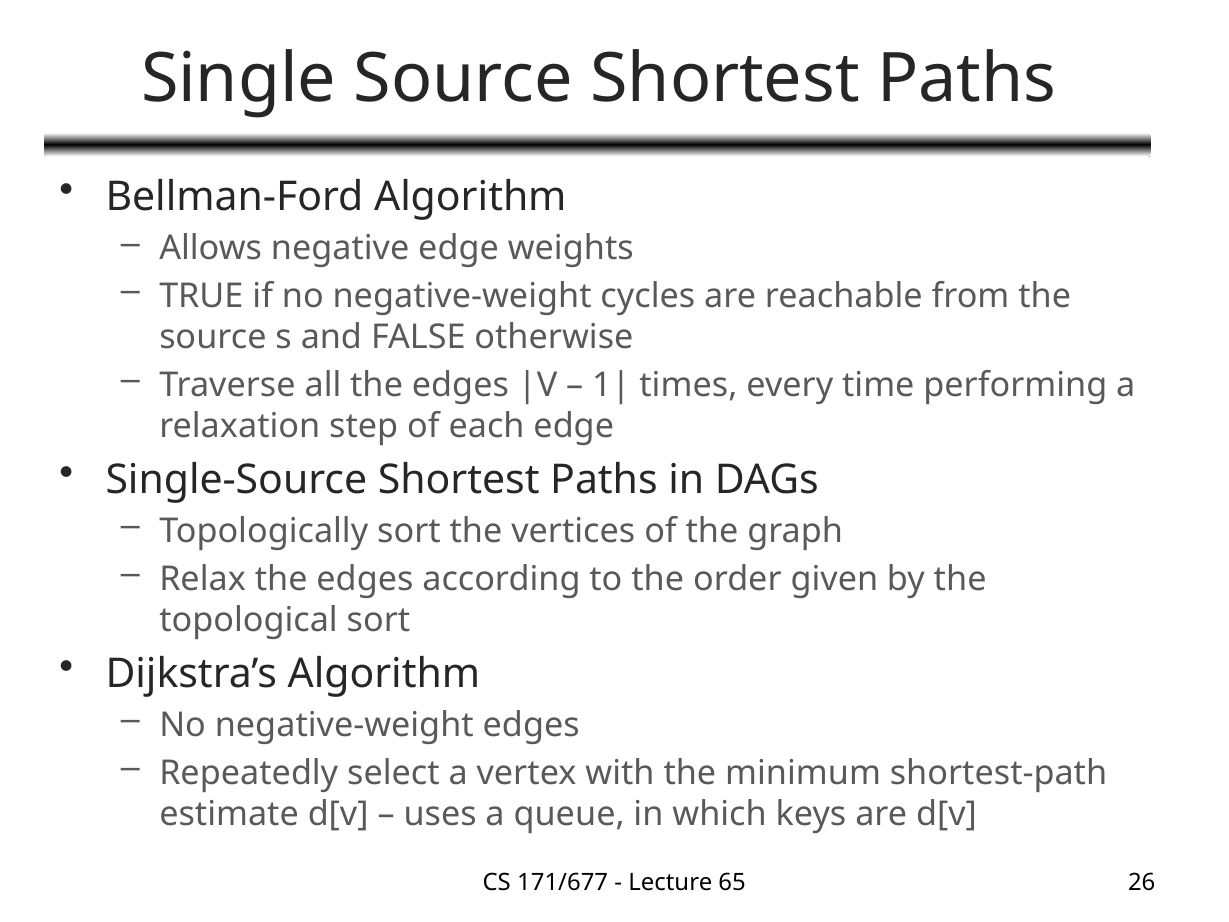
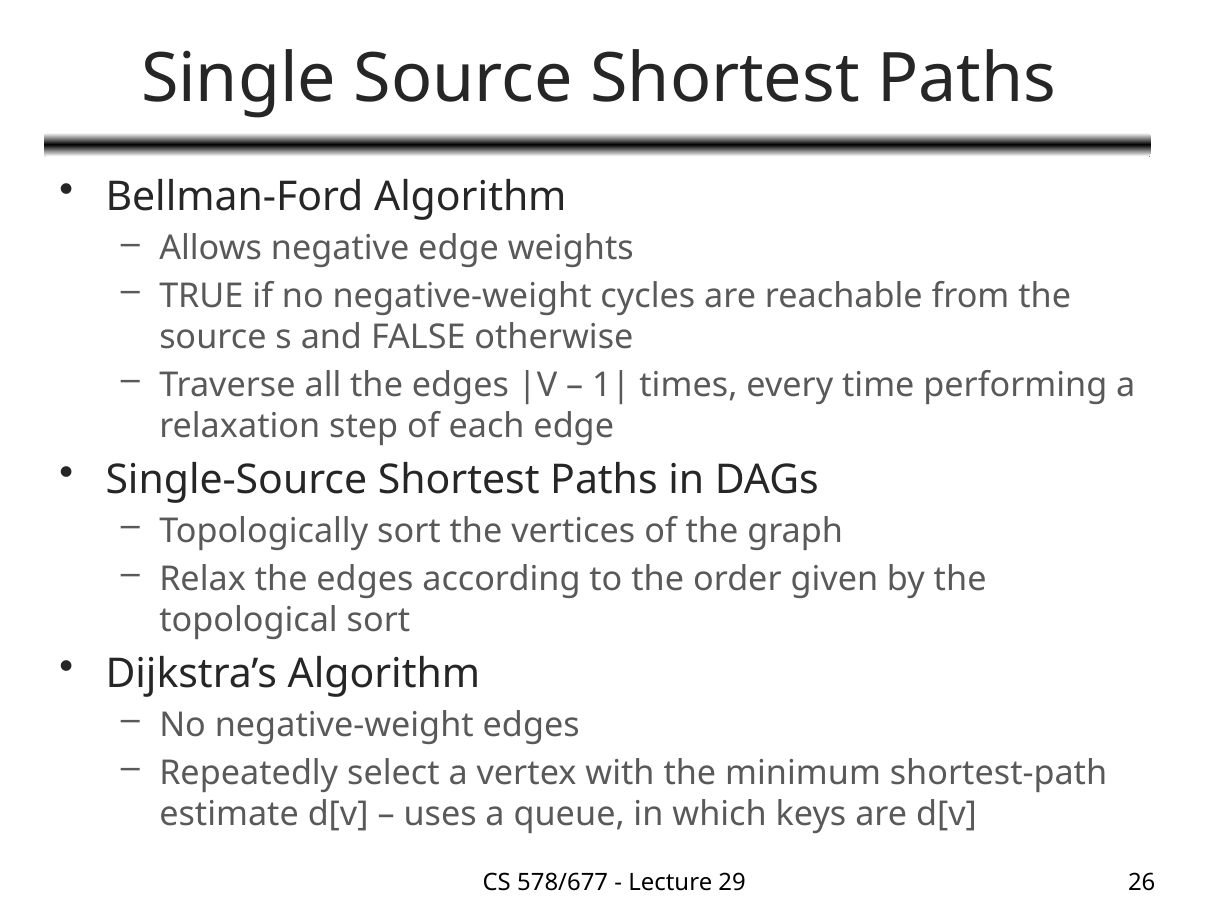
171/677: 171/677 -> 578/677 (563, 882)
65: 65 -> 29 (732, 882)
